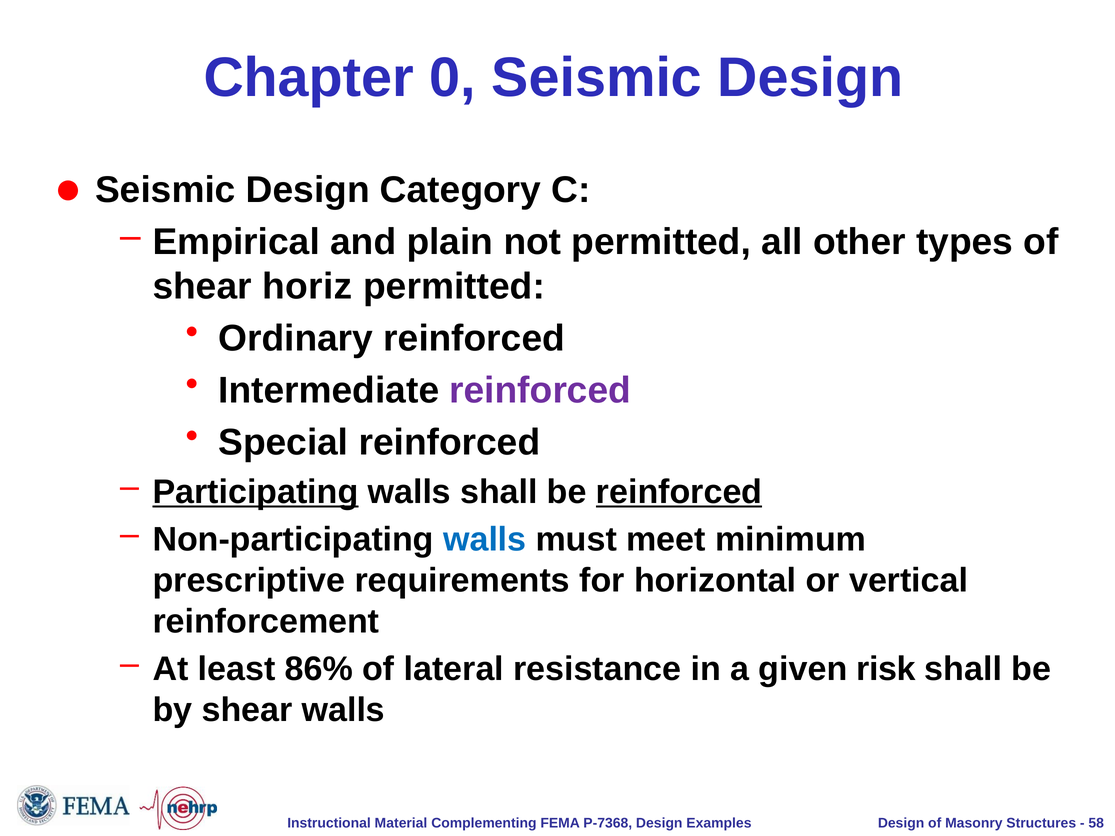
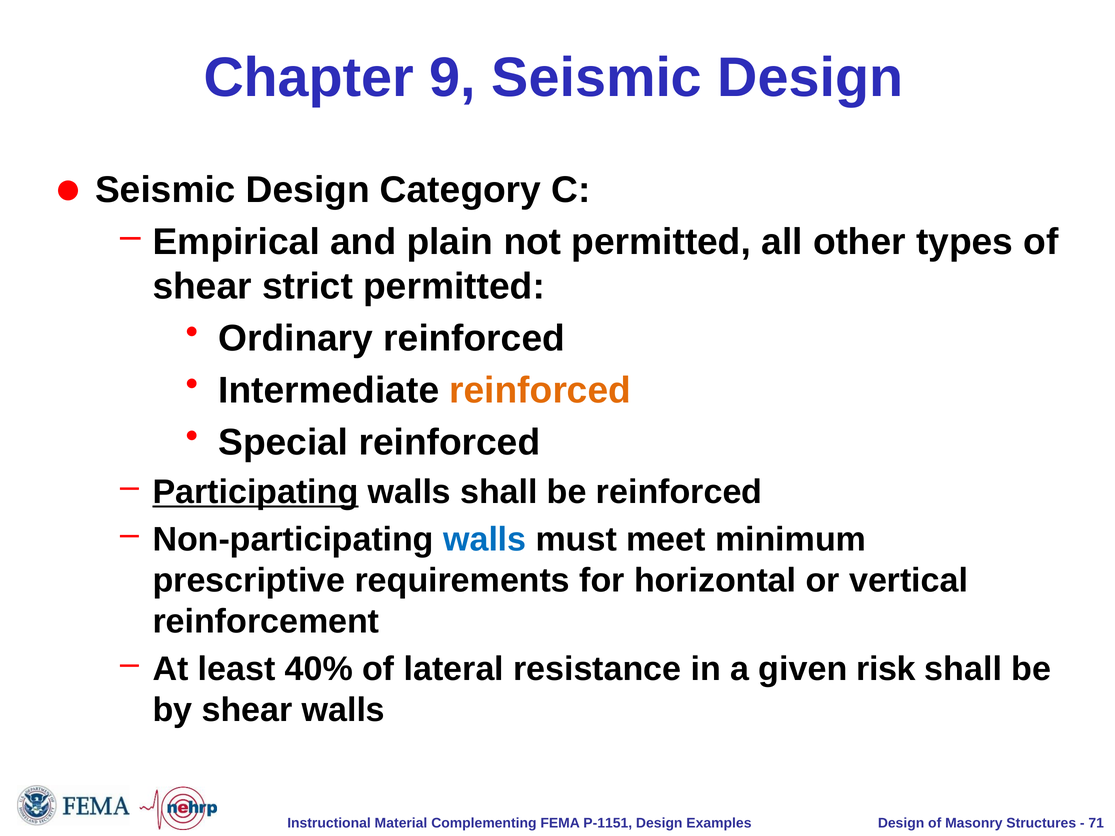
0: 0 -> 9 (453, 78)
horiz: horiz -> strict (308, 287)
reinforced colour: purple -> orange (540, 391)
reinforced underline: present -> none (679, 492)
86%: 86% -> 40% (319, 669)
P-7368: P-7368 -> P-1151 (608, 823)
58: 58 -> 71 (1096, 823)
